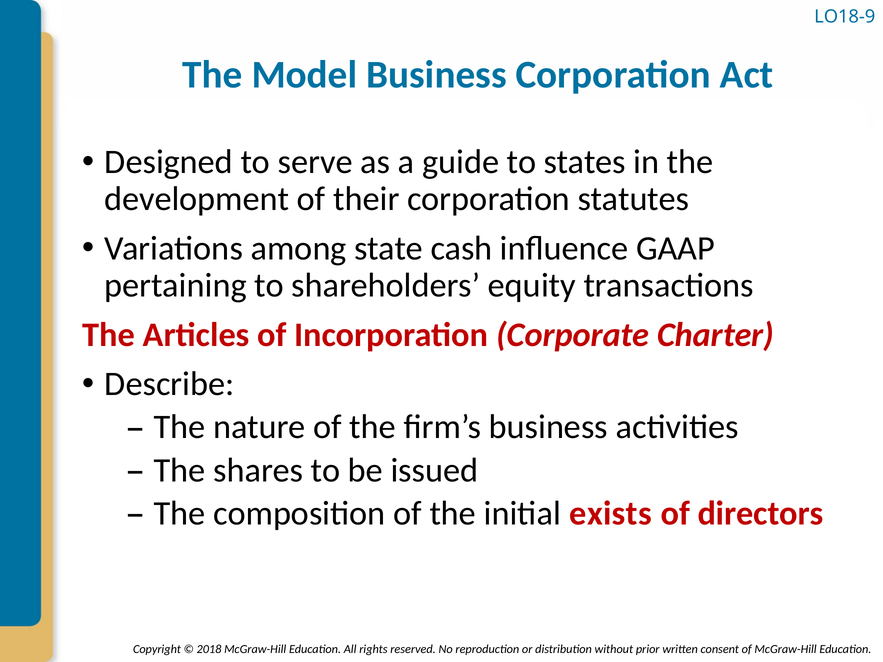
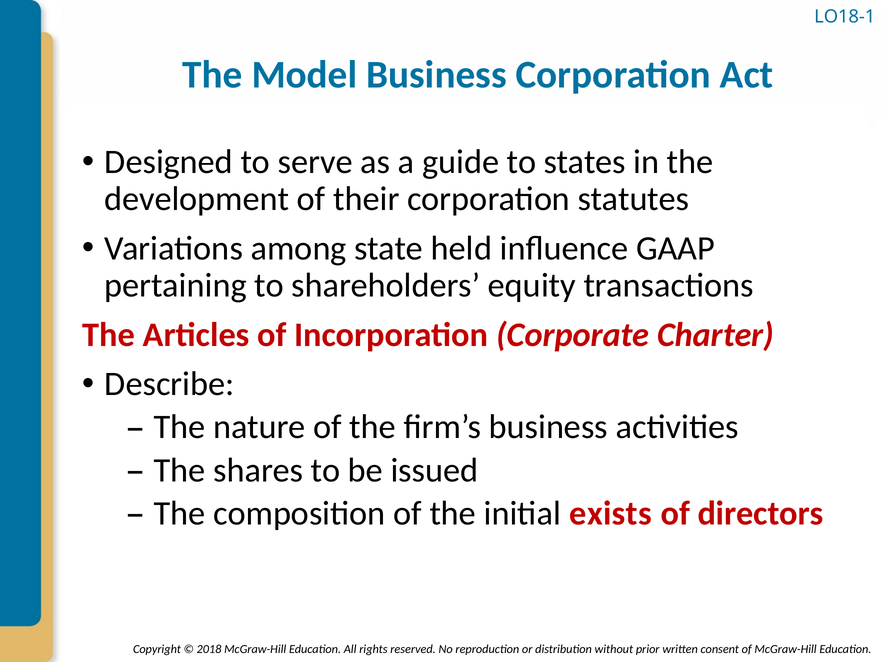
LO18-9: LO18-9 -> LO18-1 (845, 17)
cash: cash -> held (461, 249)
